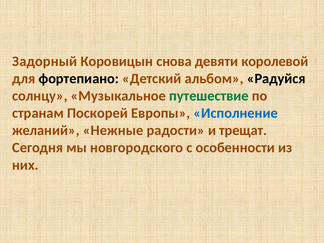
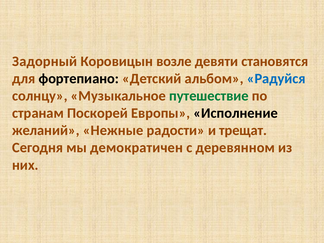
снова: снова -> возле (174, 61)
королевой: королевой -> становятся (275, 61)
Радуйся colour: black -> blue (276, 79)
Исполнение colour: blue -> black (236, 113)
новгородского: новгородского -> демократичен (137, 148)
особенности: особенности -> деревянном (235, 148)
